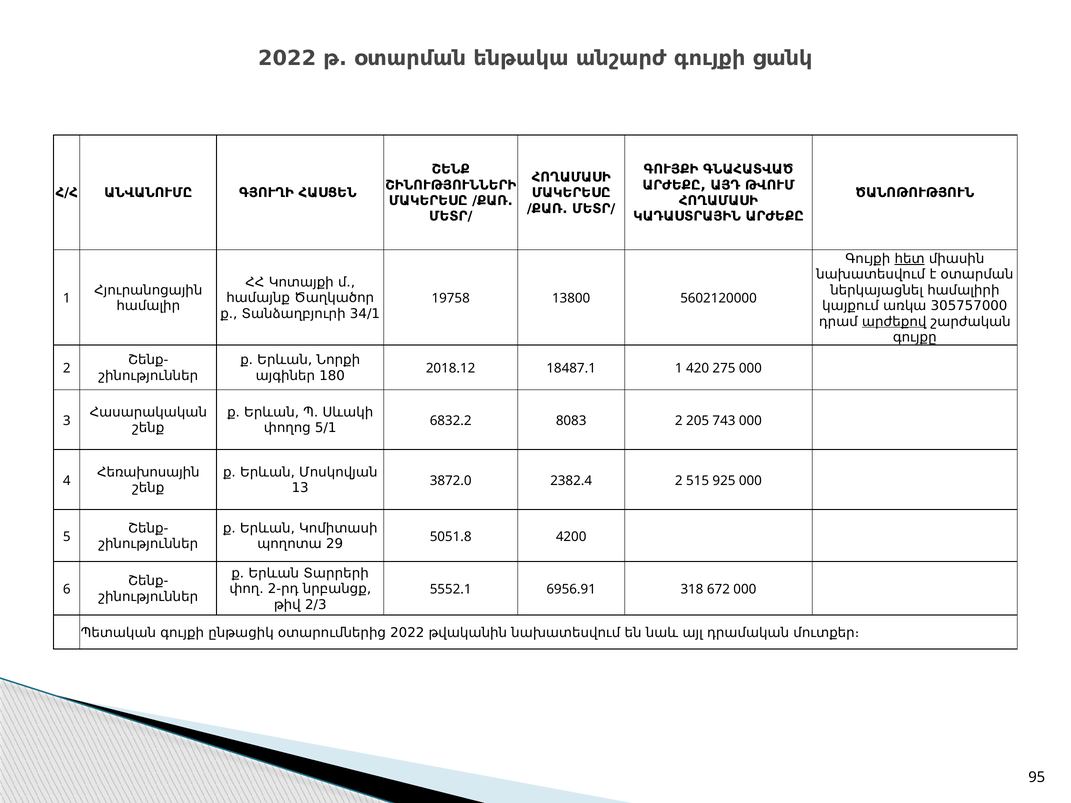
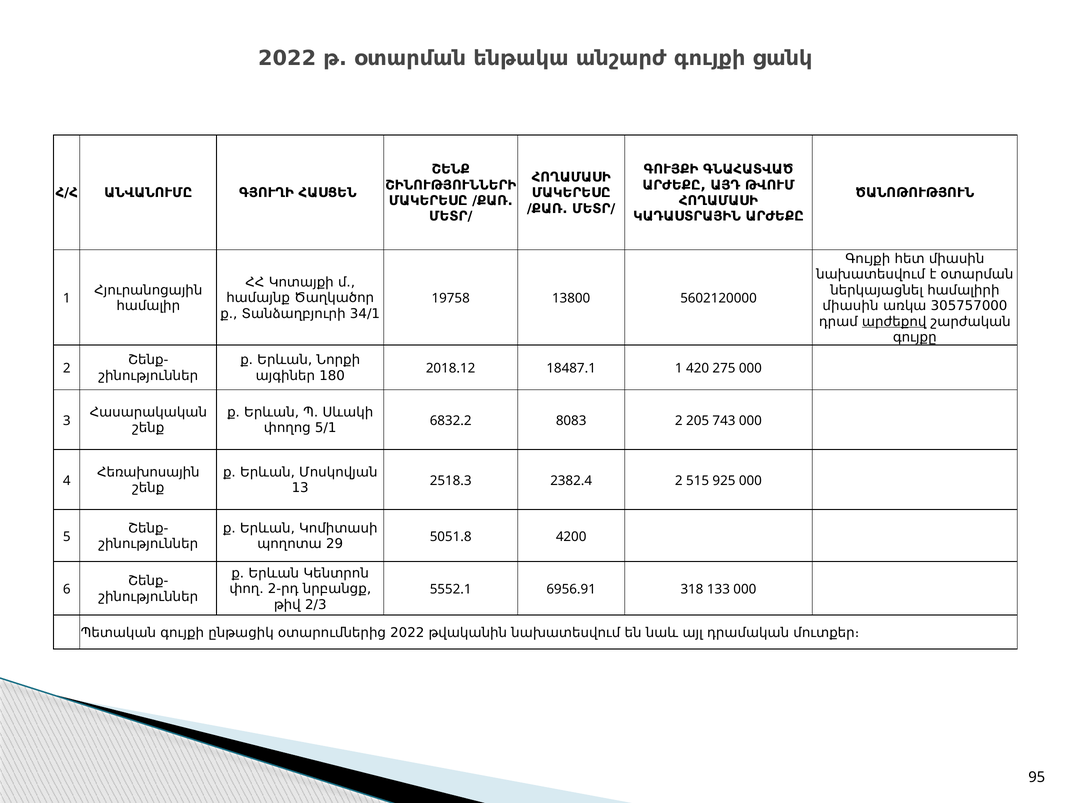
հետ underline: present -> none (910, 259)
կայքում: կայքում -> միասին (851, 306)
3872.0: 3872.0 -> 2518.3 (451, 481)
Տարրերի: Տարրերի -> Կենտրոն (336, 573)
672: 672 -> 133 (718, 590)
